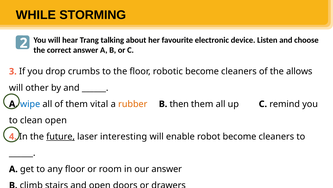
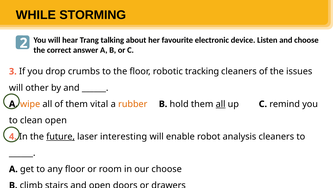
robotic become: become -> tracking (202, 71)
allows: allows -> issues (299, 71)
wipe colour: blue -> orange (30, 104)
then: then -> hold (179, 104)
all underline: none -> present (221, 104)
robot become: become -> analysis (239, 136)
our answer: answer -> choose (167, 169)
